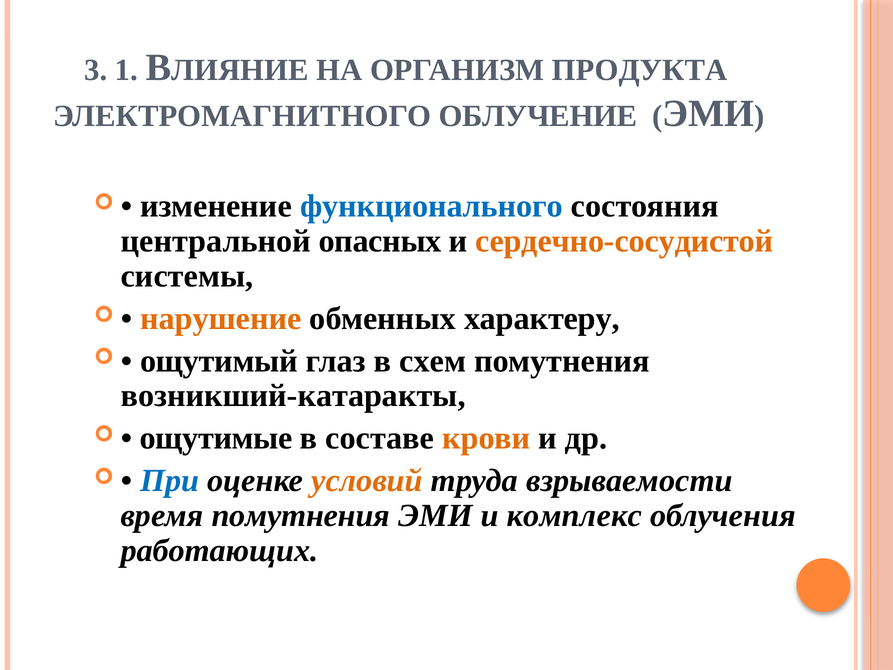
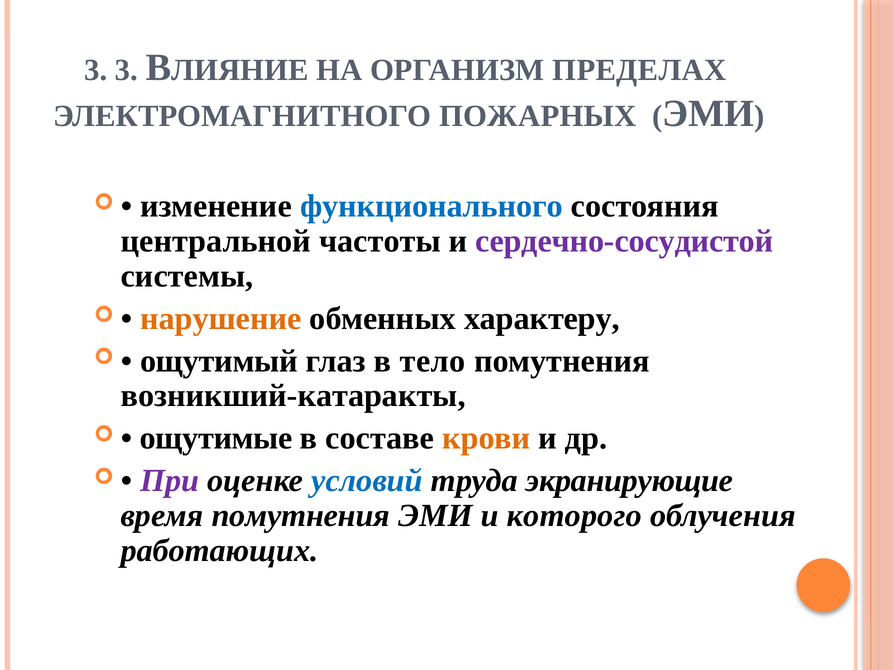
3 1: 1 -> 3 (126, 70)
ПРОДУКТА: ПРОДУКТА -> ПРЕДЕЛАХ (639, 70)
ОБЛУЧЕНИЕ: ОБЛУЧЕНИЕ -> ПОЖАРНЫХ (538, 116)
опасных: опасных -> частоты (380, 241)
сердечно-сосудистой colour: orange -> purple (624, 241)
схем: схем -> тело (433, 361)
При colour: blue -> purple (170, 480)
условий colour: orange -> blue (367, 480)
взрываемости: взрываемости -> экранирующие (630, 480)
комплекс: комплекс -> которого (574, 515)
